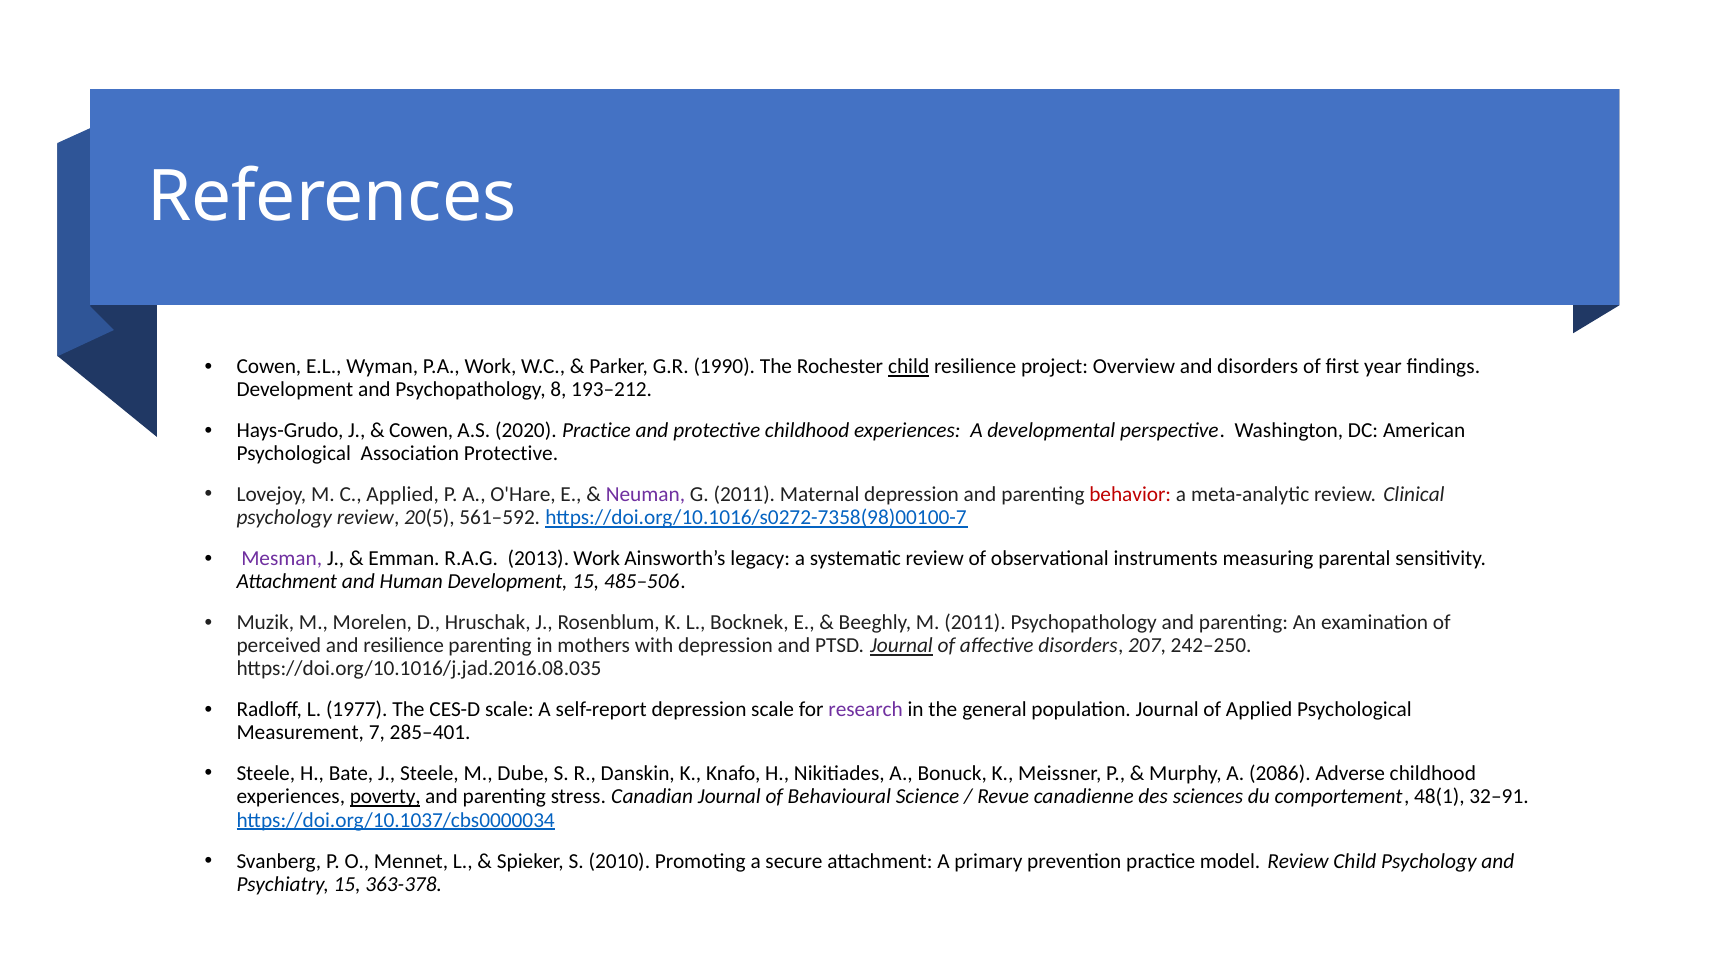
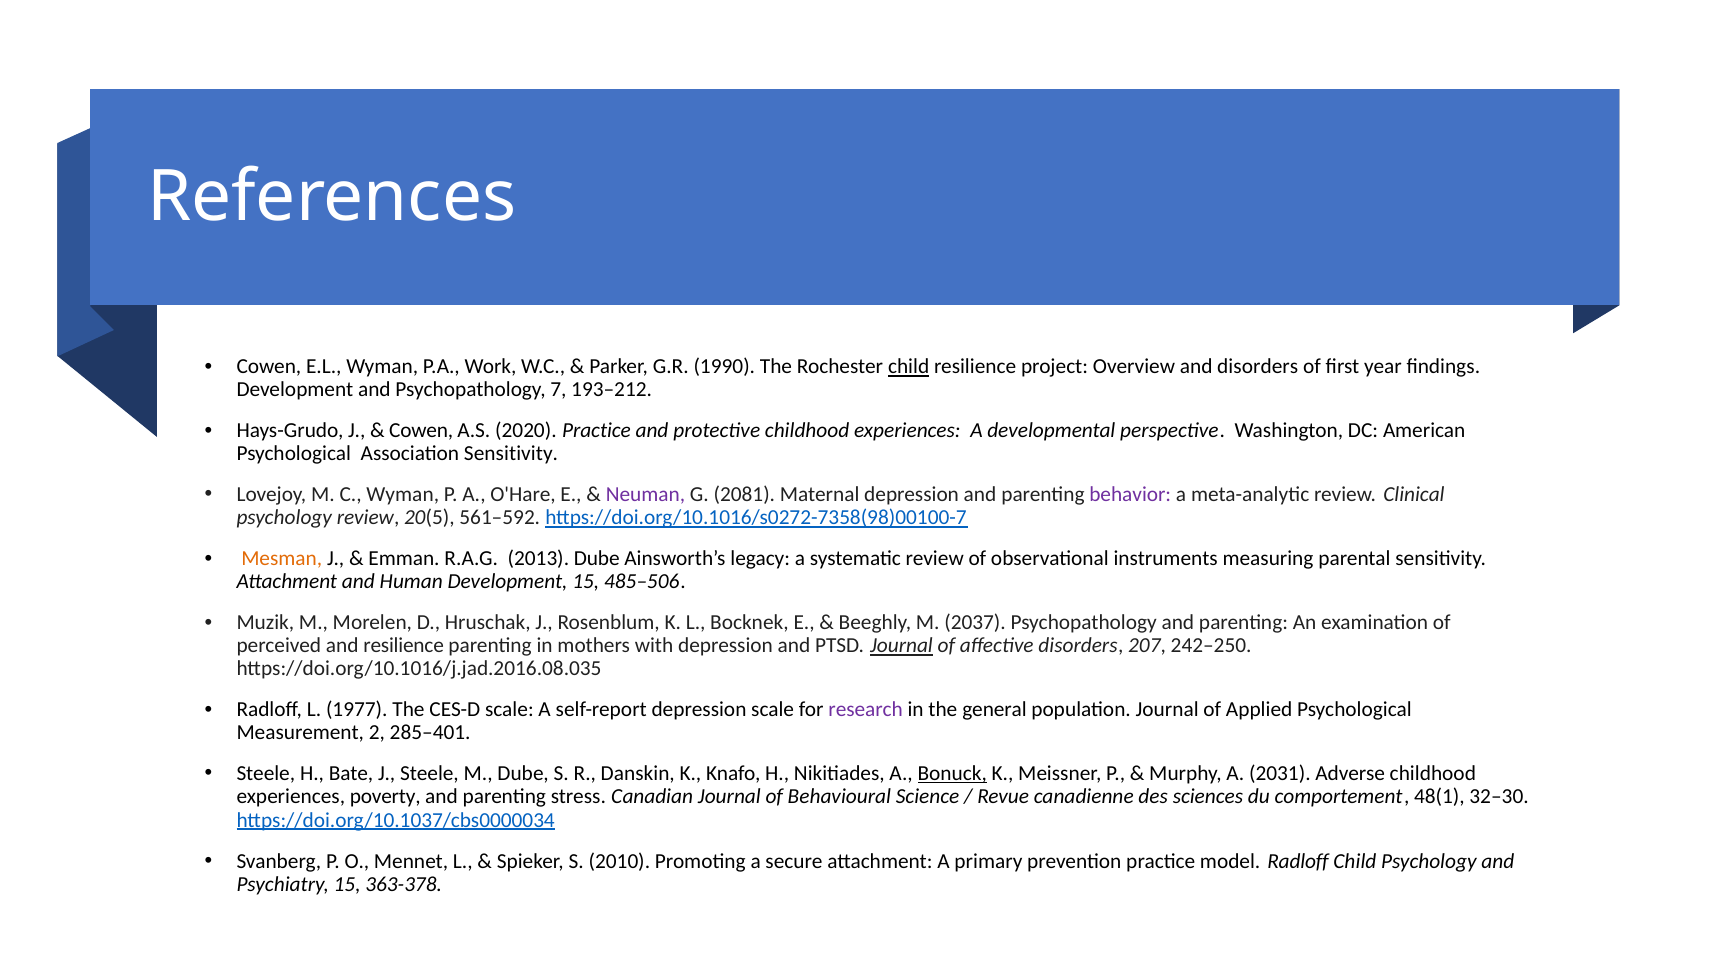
8: 8 -> 7 (558, 390)
Association Protective: Protective -> Sensitivity (511, 454)
C Applied: Applied -> Wyman (403, 495)
G 2011: 2011 -> 2081 (744, 495)
behavior colour: red -> purple (1130, 495)
Mesman colour: purple -> orange (282, 559)
2013 Work: Work -> Dube (597, 559)
M 2011: 2011 -> 2037 (975, 623)
7: 7 -> 2 (377, 733)
Bonuck underline: none -> present (952, 774)
2086: 2086 -> 2031 (1280, 774)
poverty underline: present -> none (385, 797)
32–91: 32–91 -> 32–30 (1499, 797)
model Review: Review -> Radloff (1298, 861)
